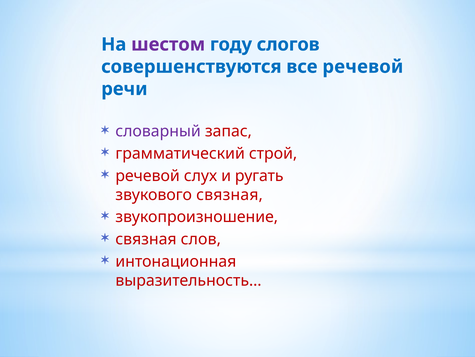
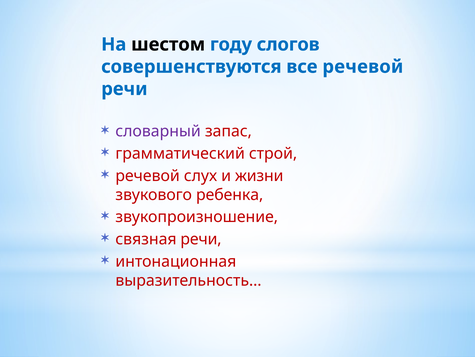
шестом colour: purple -> black (168, 44)
ругать: ругать -> жизни (259, 175)
звукового связная: связная -> ребенка (230, 194)
связная слов: слов -> речи (201, 239)
